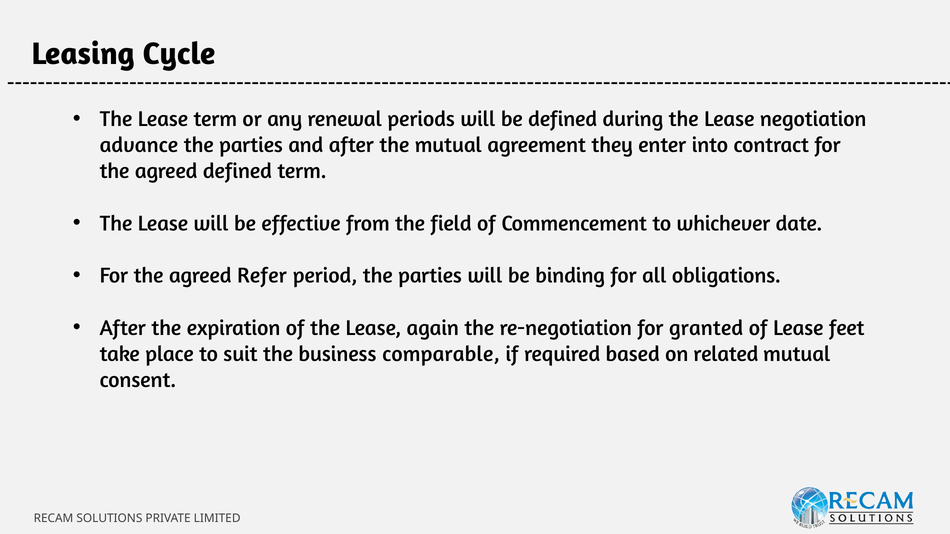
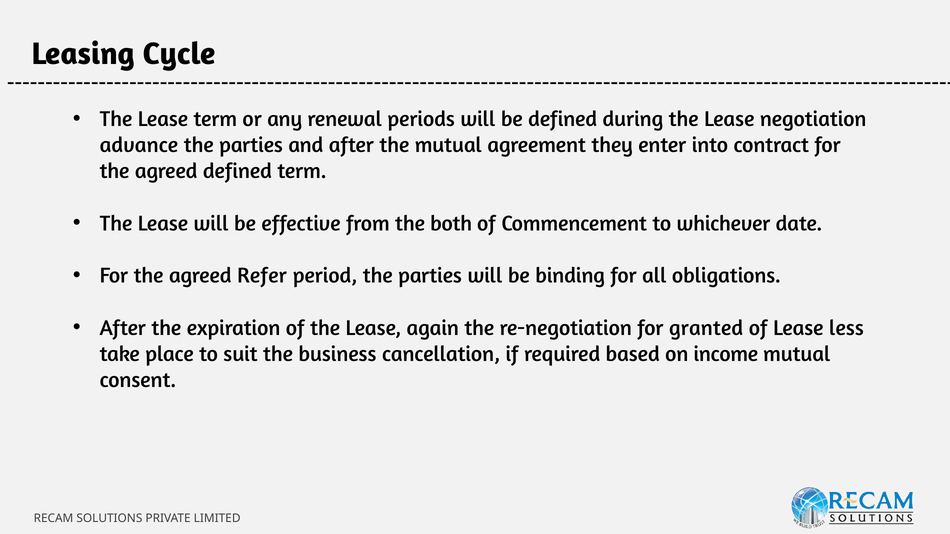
field: field -> both (451, 224)
feet: feet -> less (847, 328)
comparable: comparable -> cancellation (441, 354)
related: related -> income (726, 354)
